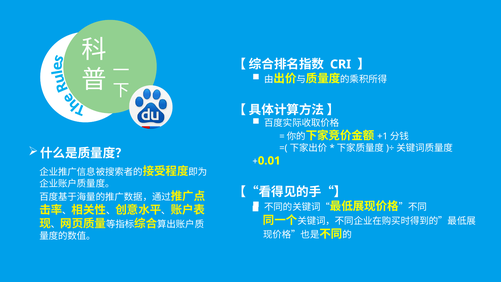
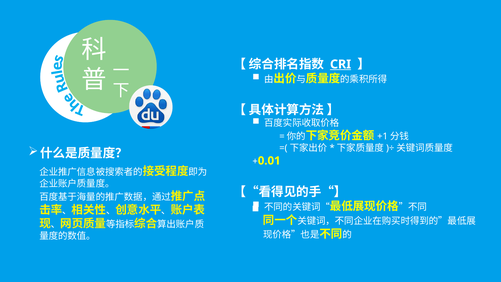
CRI underline: none -> present (341, 64)
